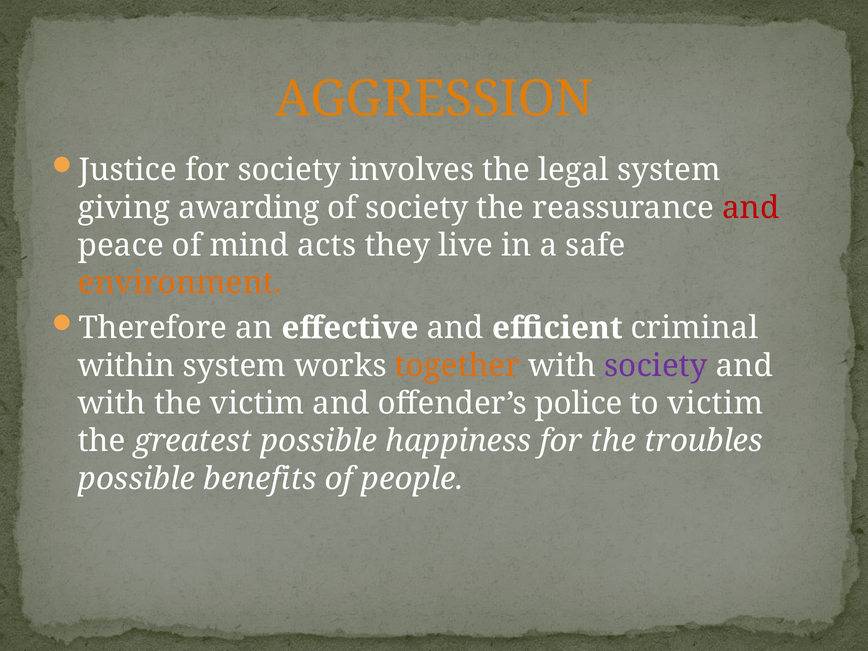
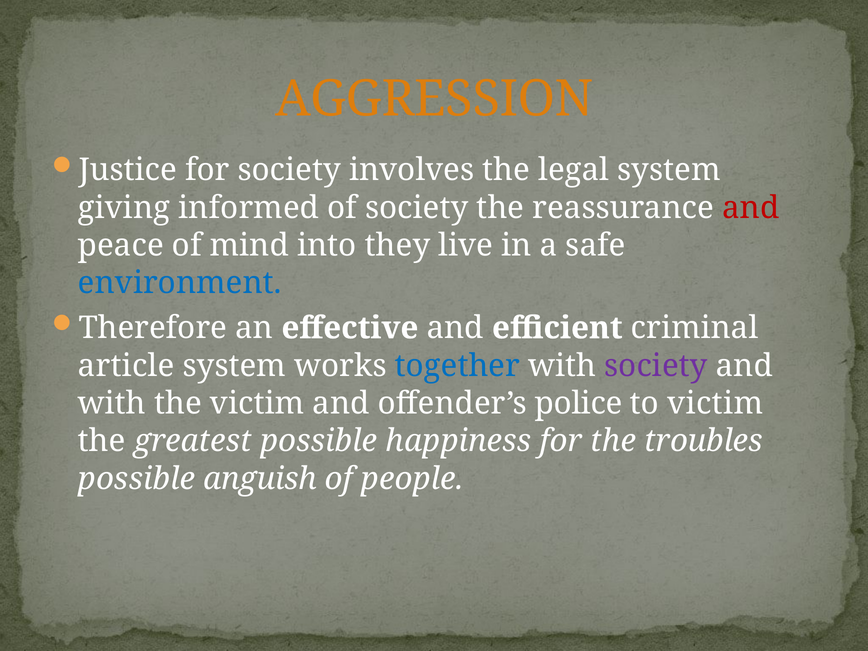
awarding: awarding -> informed (249, 208)
acts: acts -> into (327, 245)
environment colour: orange -> blue (180, 283)
within: within -> article (126, 366)
together colour: orange -> blue (457, 366)
benefits: benefits -> anguish (260, 479)
